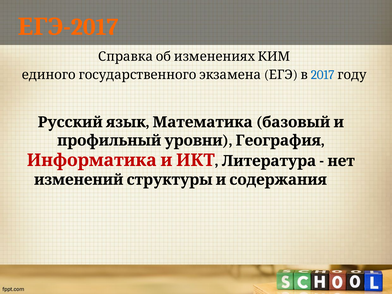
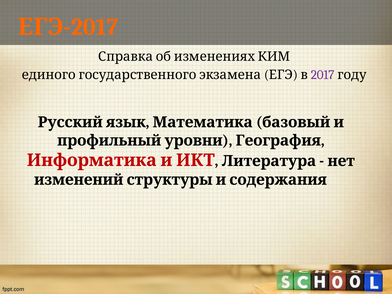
2017 colour: blue -> purple (323, 75)
